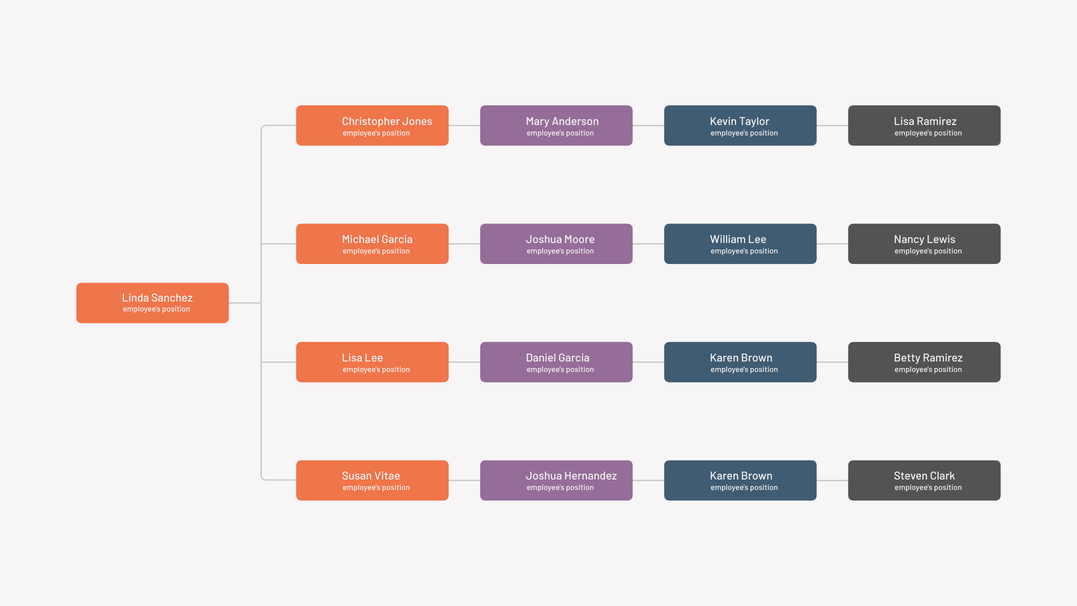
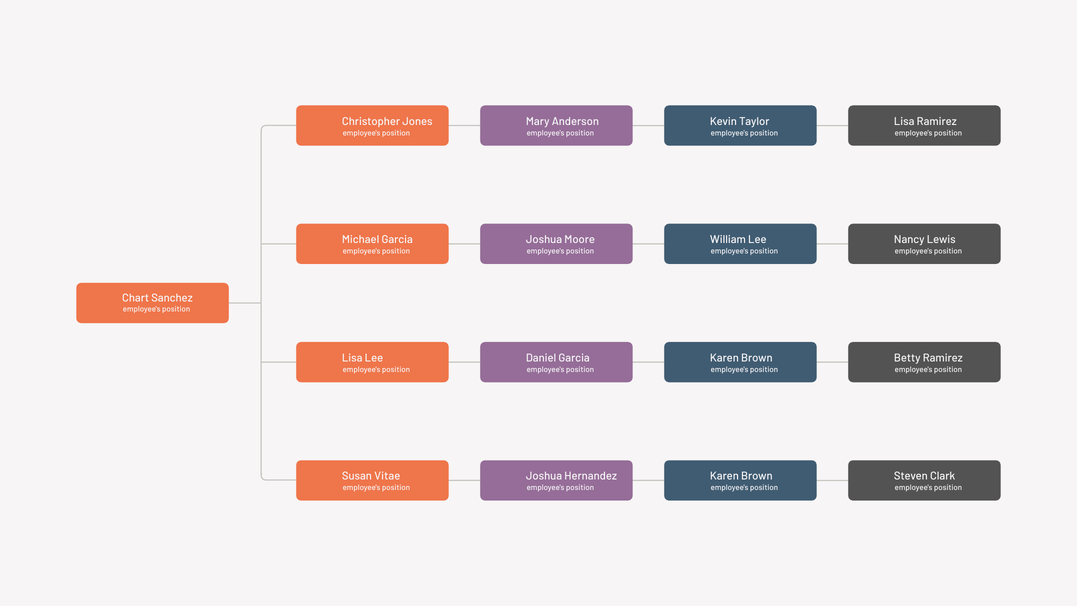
Linda: Linda -> Chart (136, 298)
